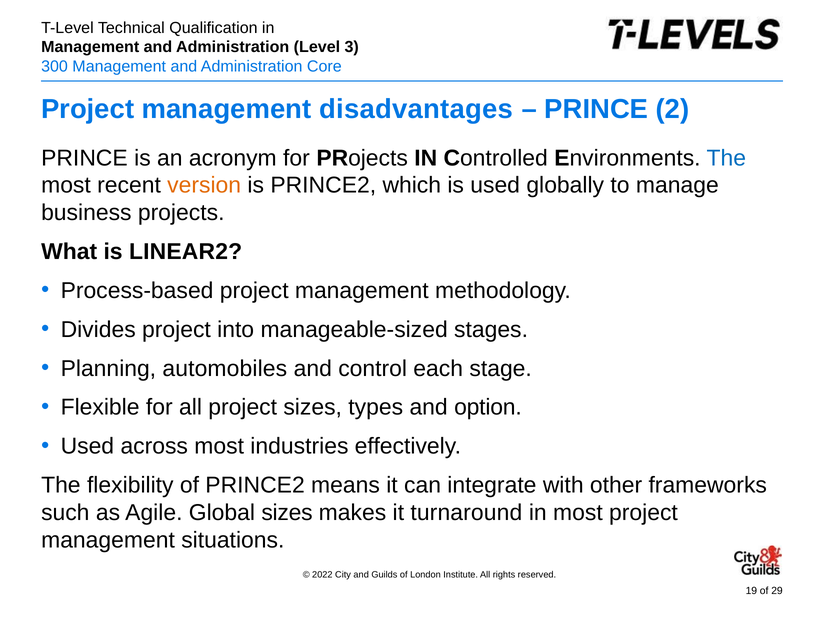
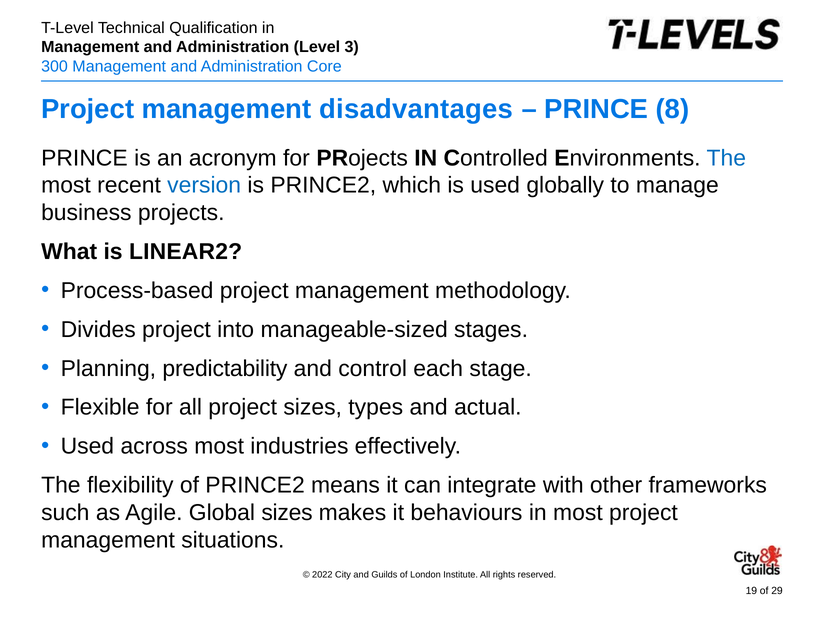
2: 2 -> 8 (673, 109)
version colour: orange -> blue (204, 185)
automobiles: automobiles -> predictability (225, 368)
option: option -> actual (488, 407)
turnaround: turnaround -> behaviours (466, 513)
